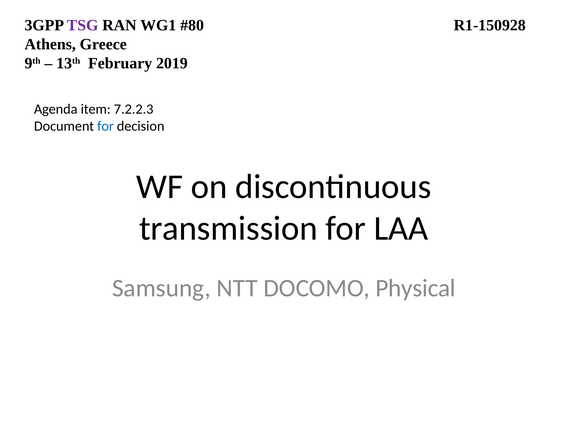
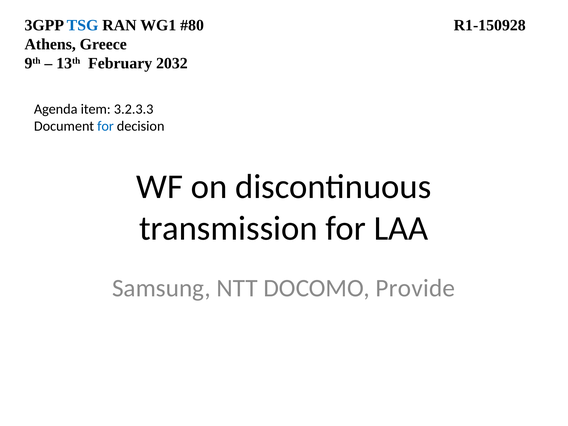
TSG colour: purple -> blue (83, 25)
2019: 2019 -> 2032 (172, 63)
7.2.2.3: 7.2.2.3 -> 3.2.3.3 (134, 109)
Physical: Physical -> Provide (415, 288)
